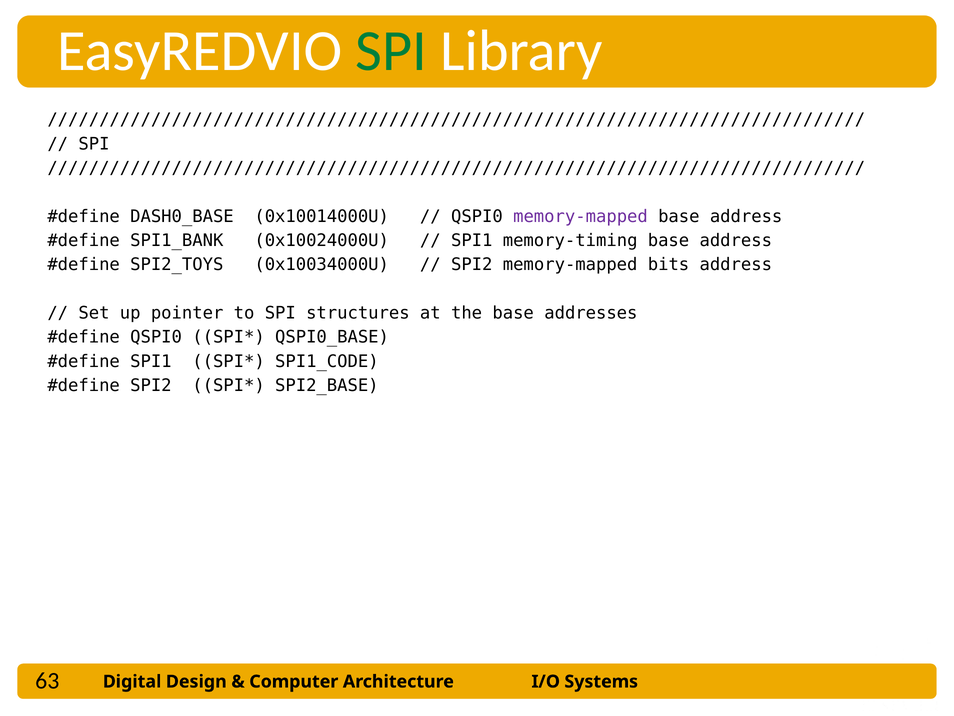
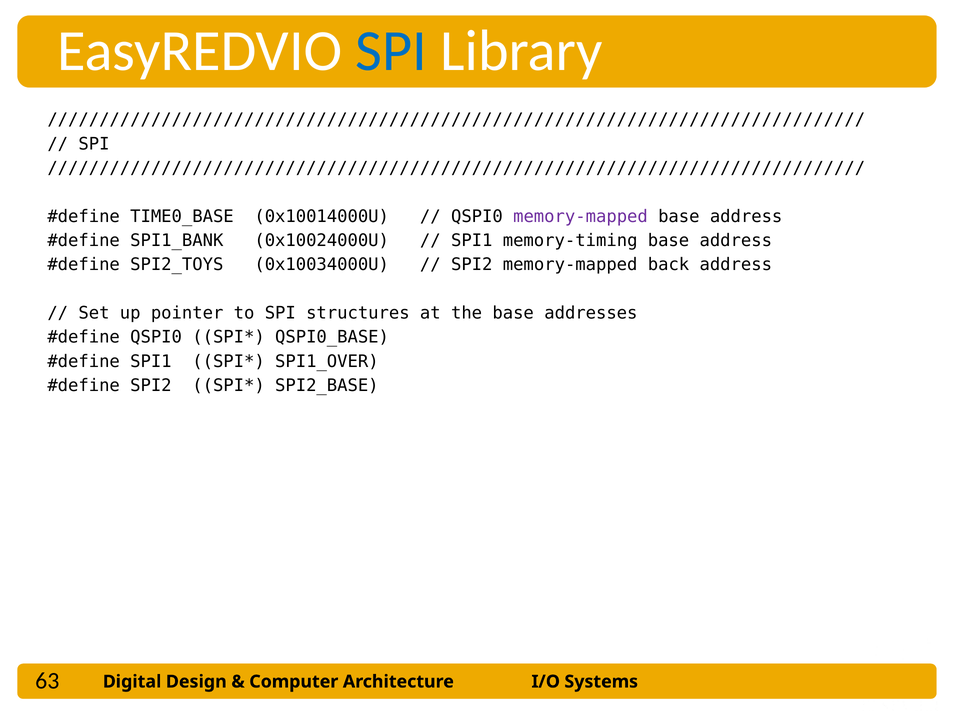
SPI colour: green -> blue (391, 51)
DASH0_BASE: DASH0_BASE -> TIME0_BASE (182, 216)
bits: bits -> back (669, 265)
SPI1_CODE: SPI1_CODE -> SPI1_OVER (327, 361)
